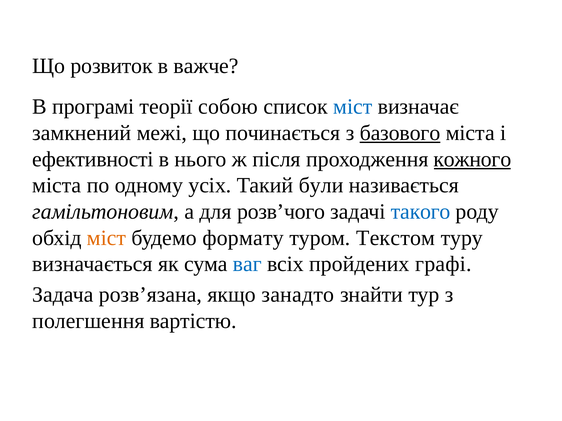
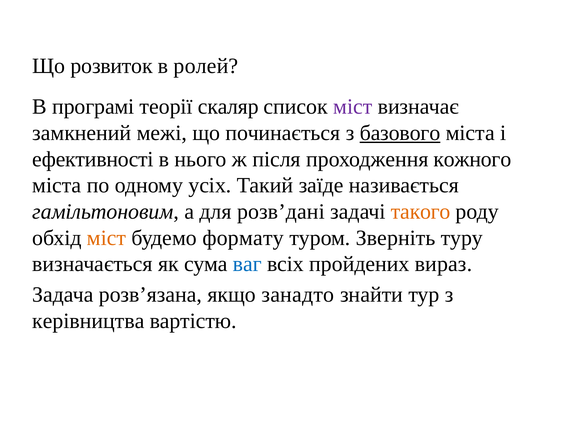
важче: важче -> ролей (206, 66)
собою: собою -> скаляр (228, 107)
міст colour: blue -> purple (353, 107)
кожного underline: present -> none (472, 159)
були: були -> заїде (321, 186)
розв’чого: розв’чого -> розв’дані (281, 212)
такого colour: blue -> orange (421, 212)
Текстом: Текстом -> Зверніть (396, 238)
графі: графі -> вираз (444, 264)
полегшення: полегшення -> керівництва (88, 321)
